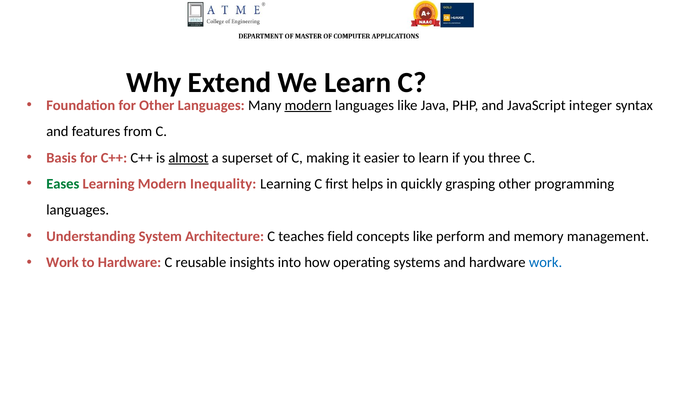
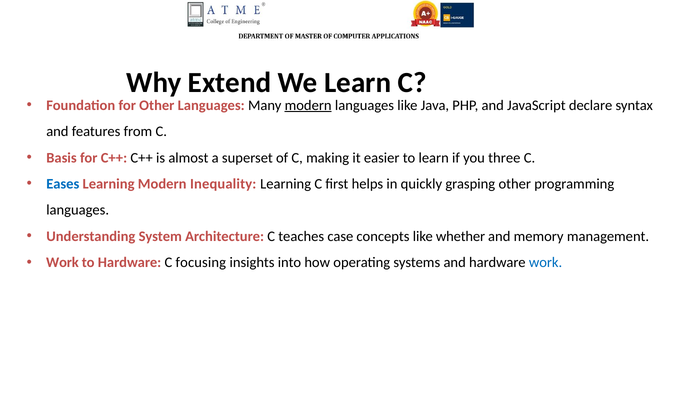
integer: integer -> declare (591, 105)
almost underline: present -> none (188, 158)
Eases colour: green -> blue (63, 184)
field: field -> case (340, 236)
perform: perform -> whether (461, 236)
reusable: reusable -> focusing (201, 262)
